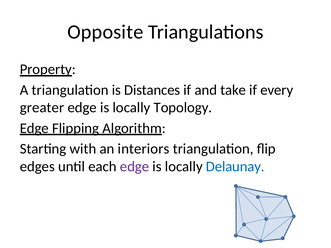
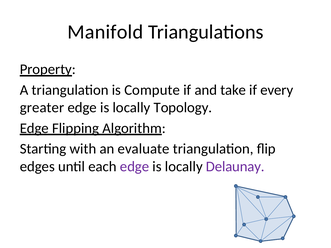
Opposite: Opposite -> Manifold (105, 32)
Distances: Distances -> Compute (152, 90)
interiors: interiors -> evaluate (144, 149)
Delaunay colour: blue -> purple (235, 167)
